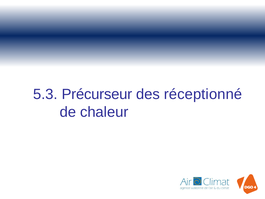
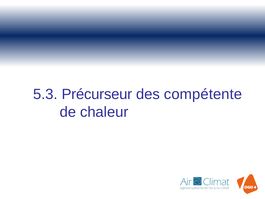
réceptionné: réceptionné -> compétente (203, 94)
